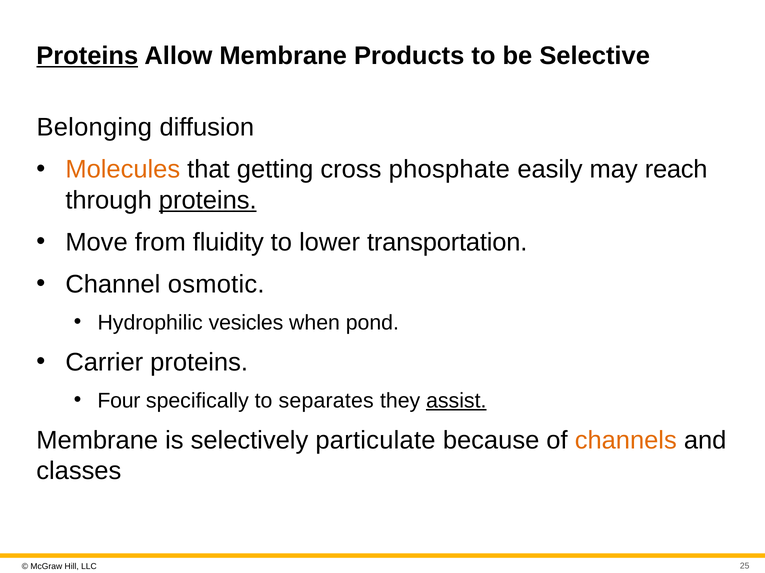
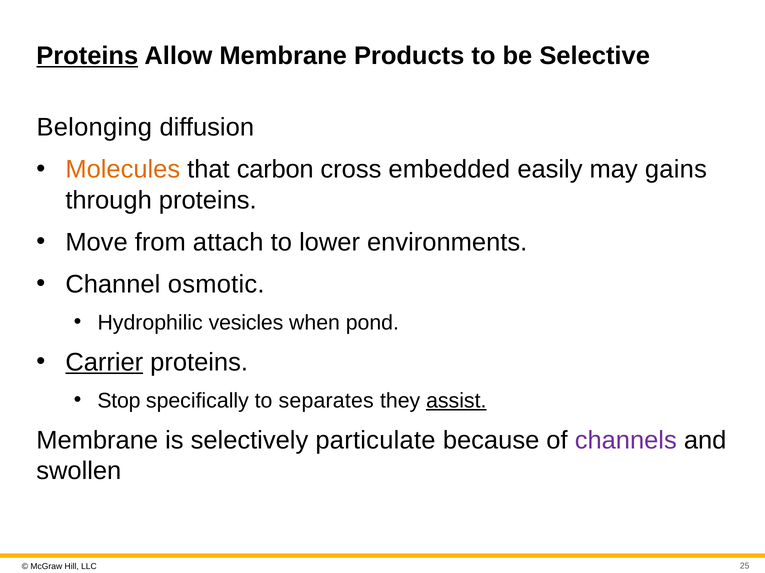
getting: getting -> carbon (275, 170)
phosphate: phosphate -> embedded (449, 170)
reach: reach -> gains (676, 170)
proteins underline: present -> none (208, 200)
fluidity: fluidity -> attach (228, 242)
transportation: transportation -> environments (447, 242)
Carrier underline: none -> present (104, 363)
Four: Four -> Stop (119, 401)
channels colour: orange -> purple (626, 441)
classes: classes -> swollen (79, 472)
